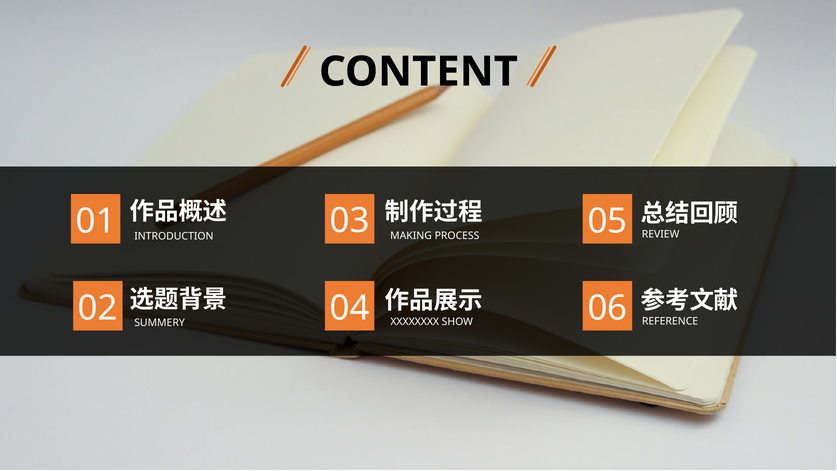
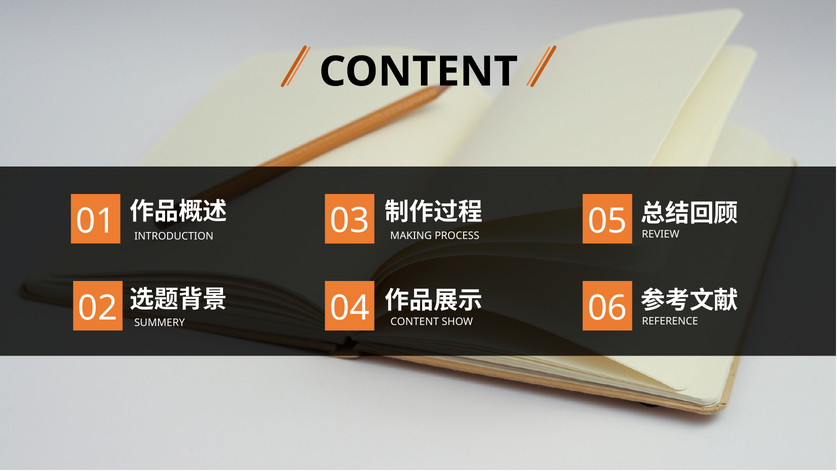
XXXXXXXX: XXXXXXXX -> CONTENT (415, 322)
